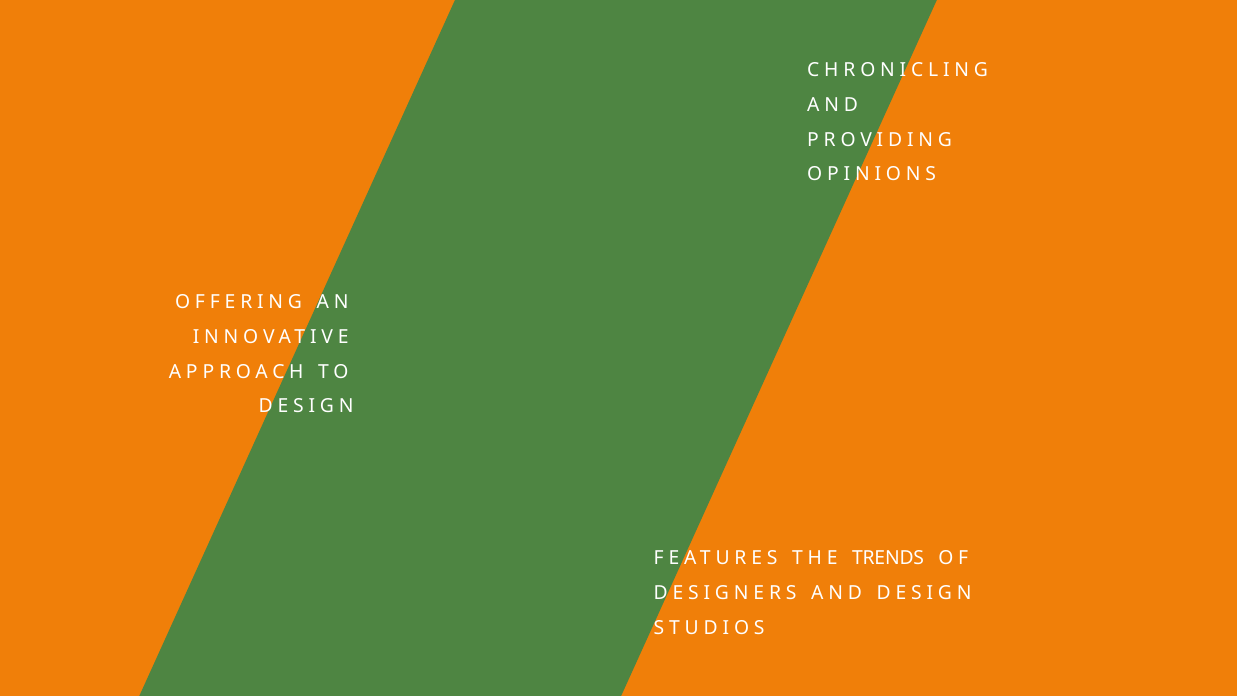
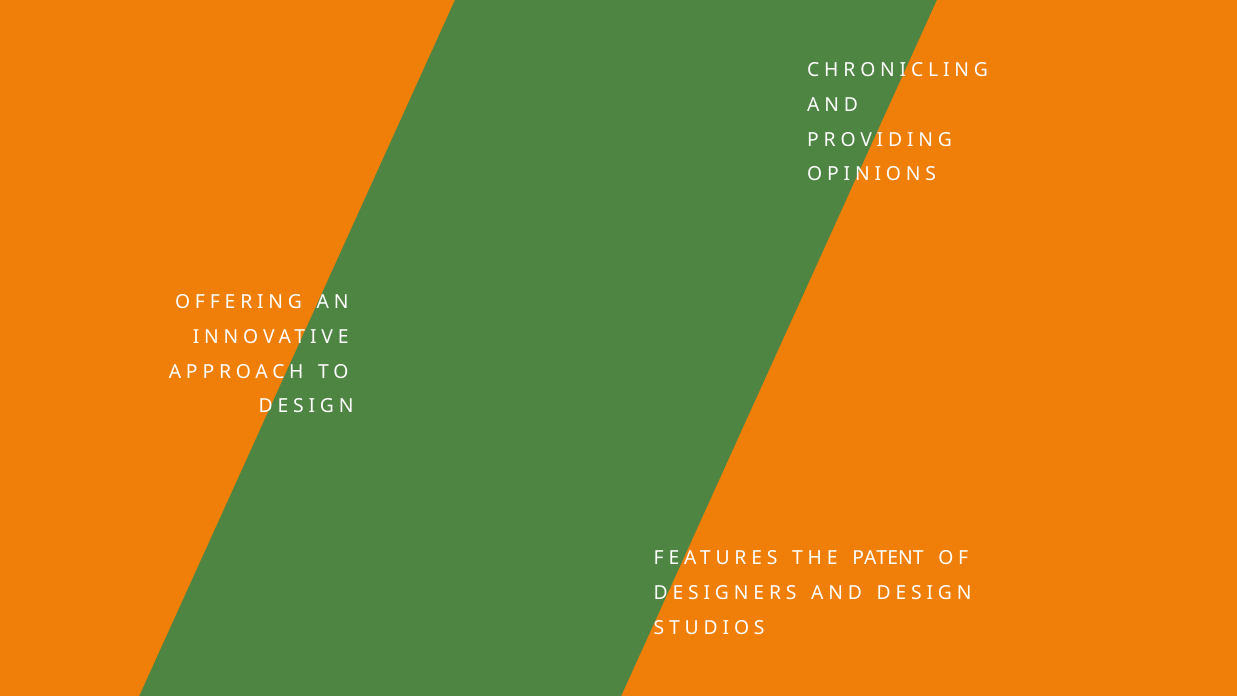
TRENDS: TRENDS -> PATENT (888, 558)
